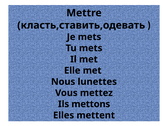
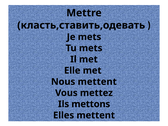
Nous lunettes: lunettes -> mettent (97, 82)
